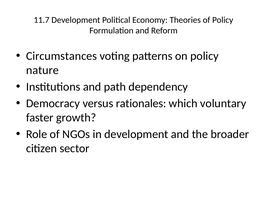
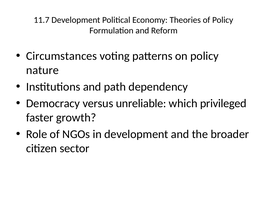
rationales: rationales -> unreliable (141, 103)
voluntary: voluntary -> privileged (223, 103)
